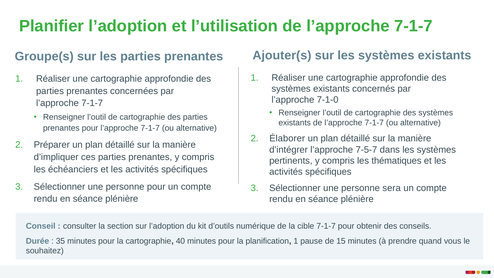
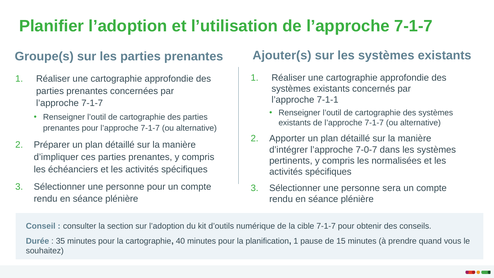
7-1-0: 7-1-0 -> 7-1-1 (328, 100)
Élaborer: Élaborer -> Apporter (287, 138)
7-5-7: 7-5-7 -> 7-0-7 (366, 150)
thématiques: thématiques -> normalisées (396, 161)
